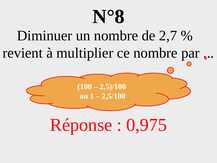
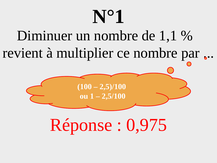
N°8: N°8 -> N°1 (108, 16)
2,7: 2,7 -> 1,1 (168, 36)
